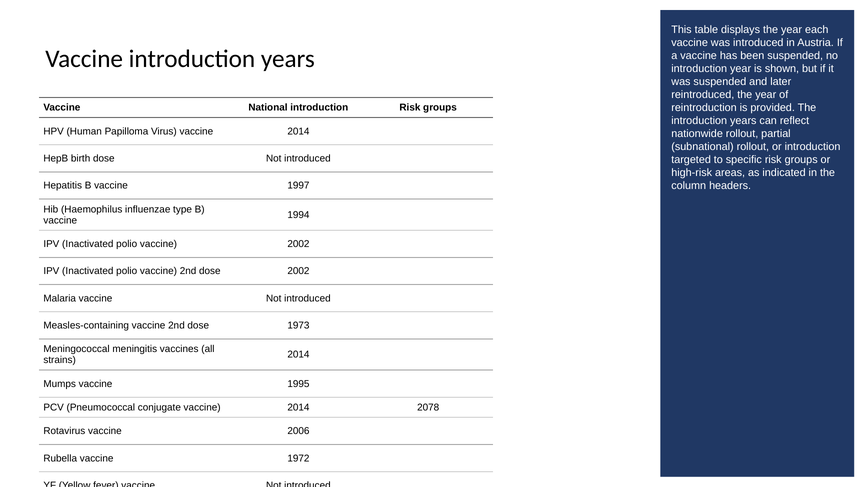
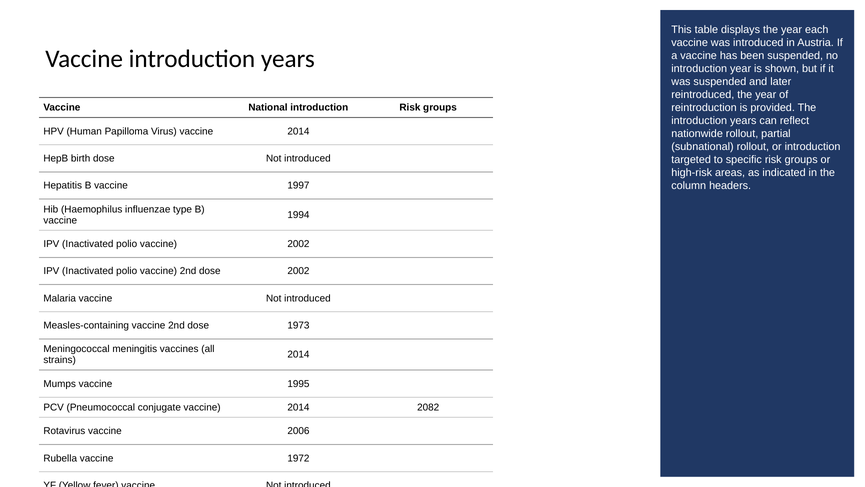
2078: 2078 -> 2082 (428, 407)
